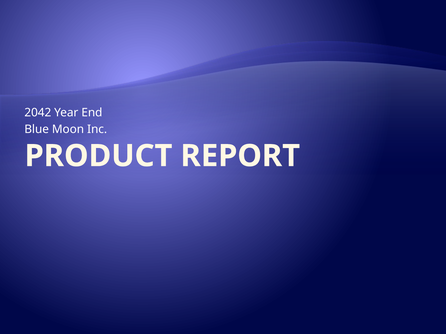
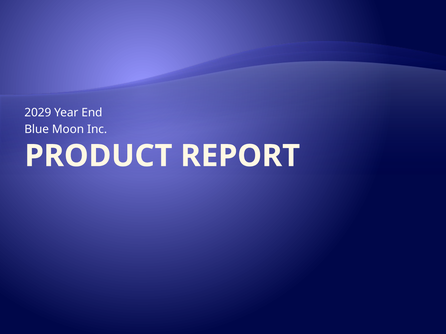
2042: 2042 -> 2029 (38, 113)
